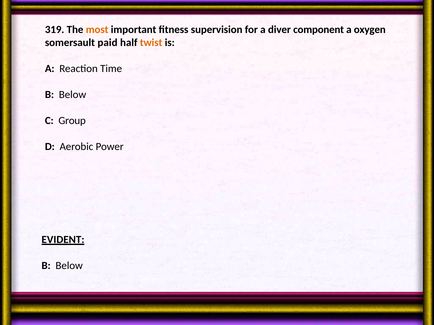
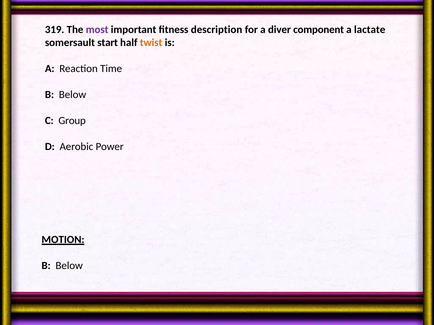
most colour: orange -> purple (97, 30)
supervision: supervision -> description (217, 30)
oxygen: oxygen -> lactate (370, 30)
paid: paid -> start (108, 43)
EVIDENT: EVIDENT -> MOTION (63, 240)
